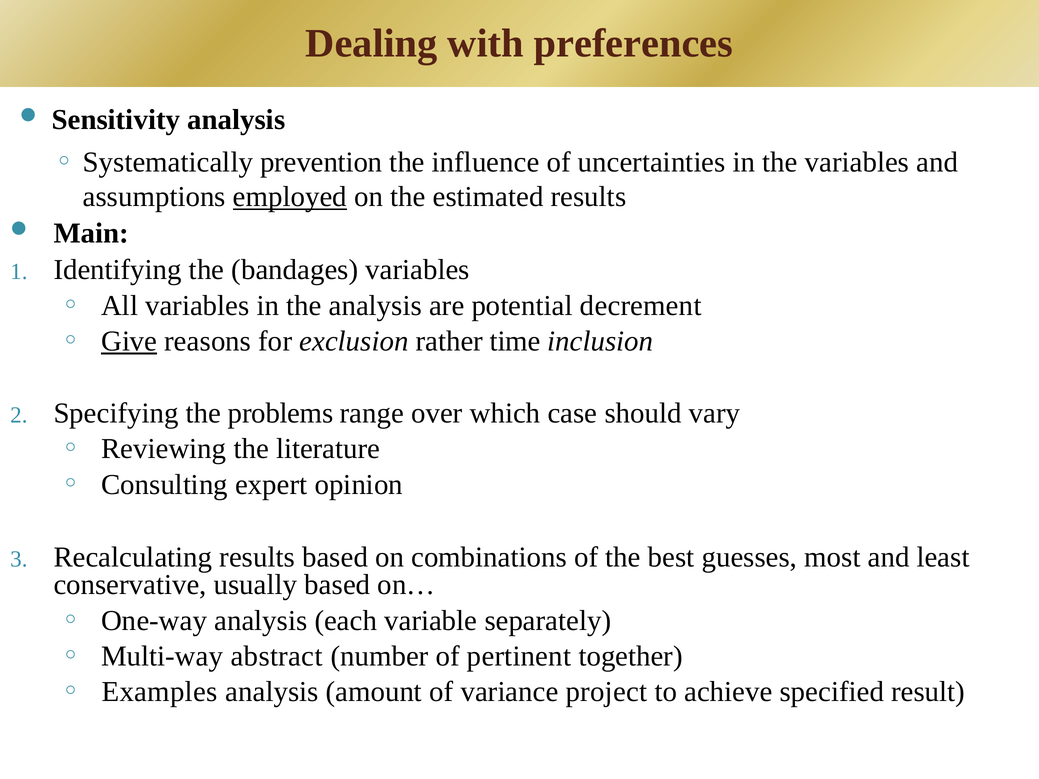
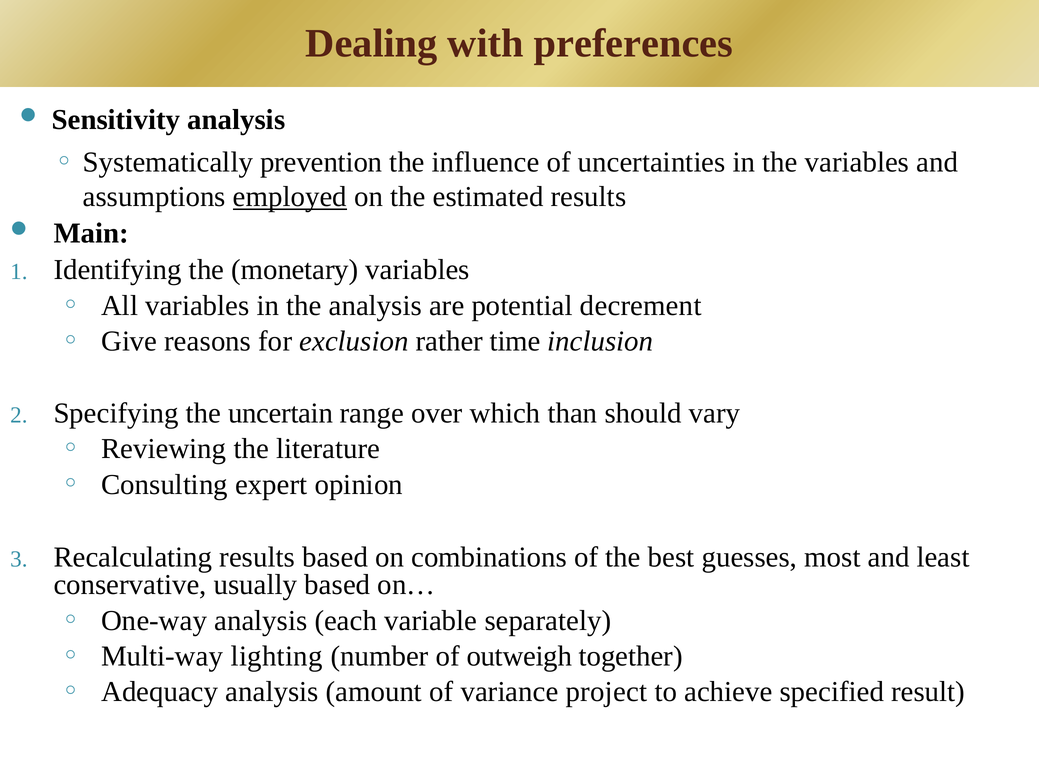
bandages: bandages -> monetary (295, 270)
Give underline: present -> none (129, 341)
problems: problems -> uncertain (281, 413)
case: case -> than (572, 413)
abstract: abstract -> lighting (277, 656)
pertinent: pertinent -> outweigh (519, 656)
Examples: Examples -> Adequacy (160, 692)
